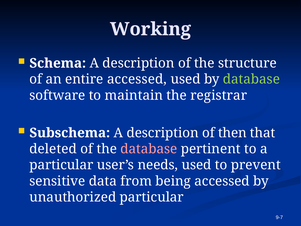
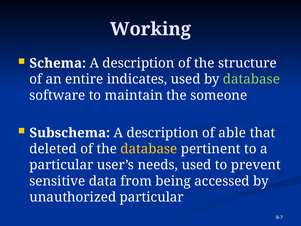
entire accessed: accessed -> indicates (137, 79)
registrar: registrar -> someone (219, 95)
then: then -> able (232, 133)
database colour: pink -> yellow (149, 149)
